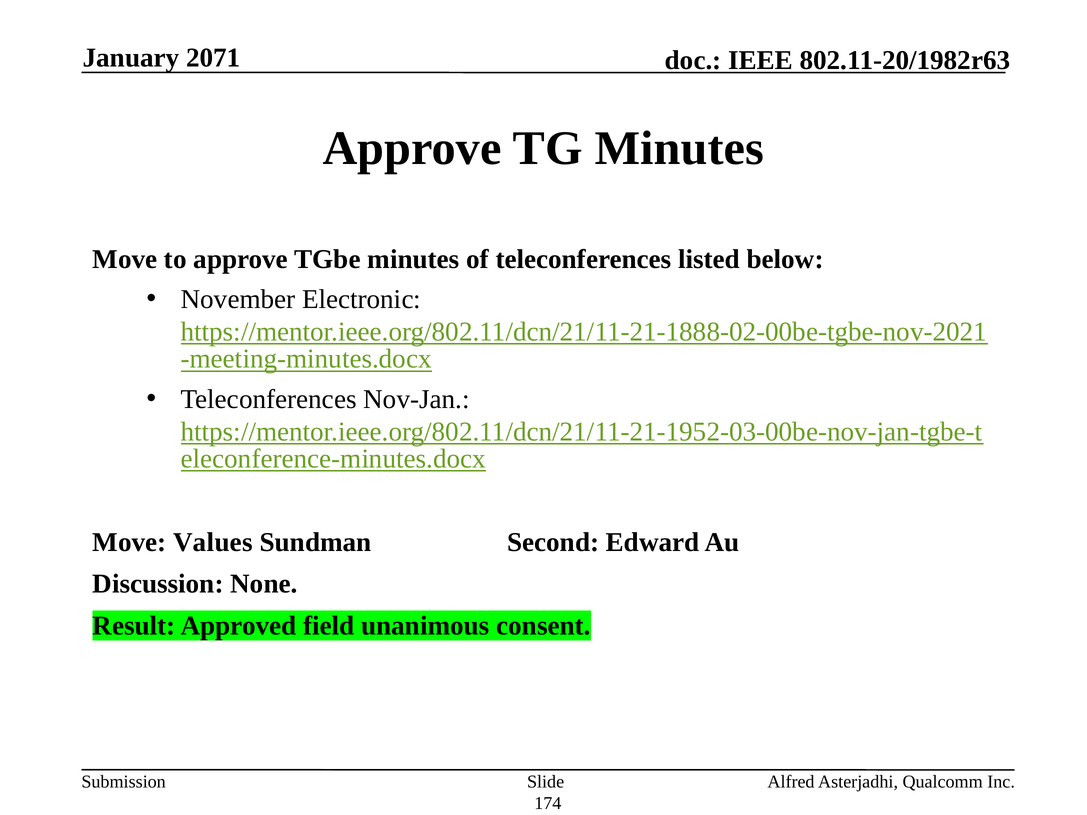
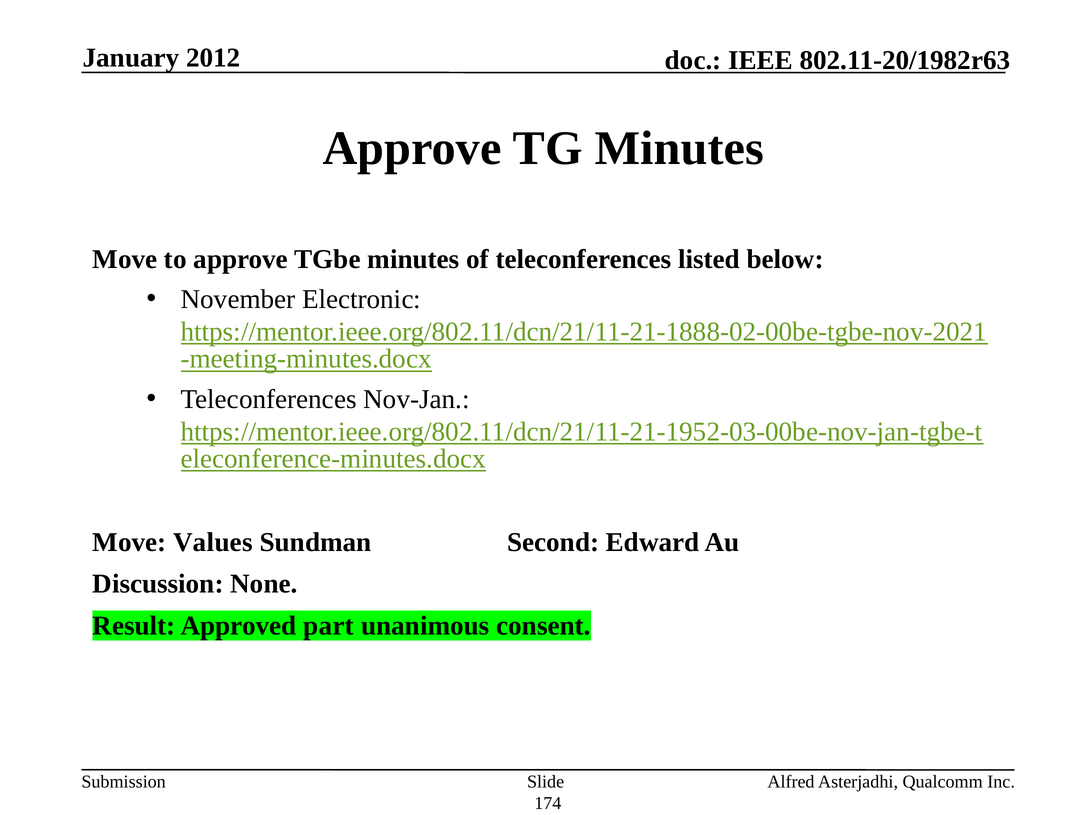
2071: 2071 -> 2012 (213, 58)
field: field -> part (329, 626)
